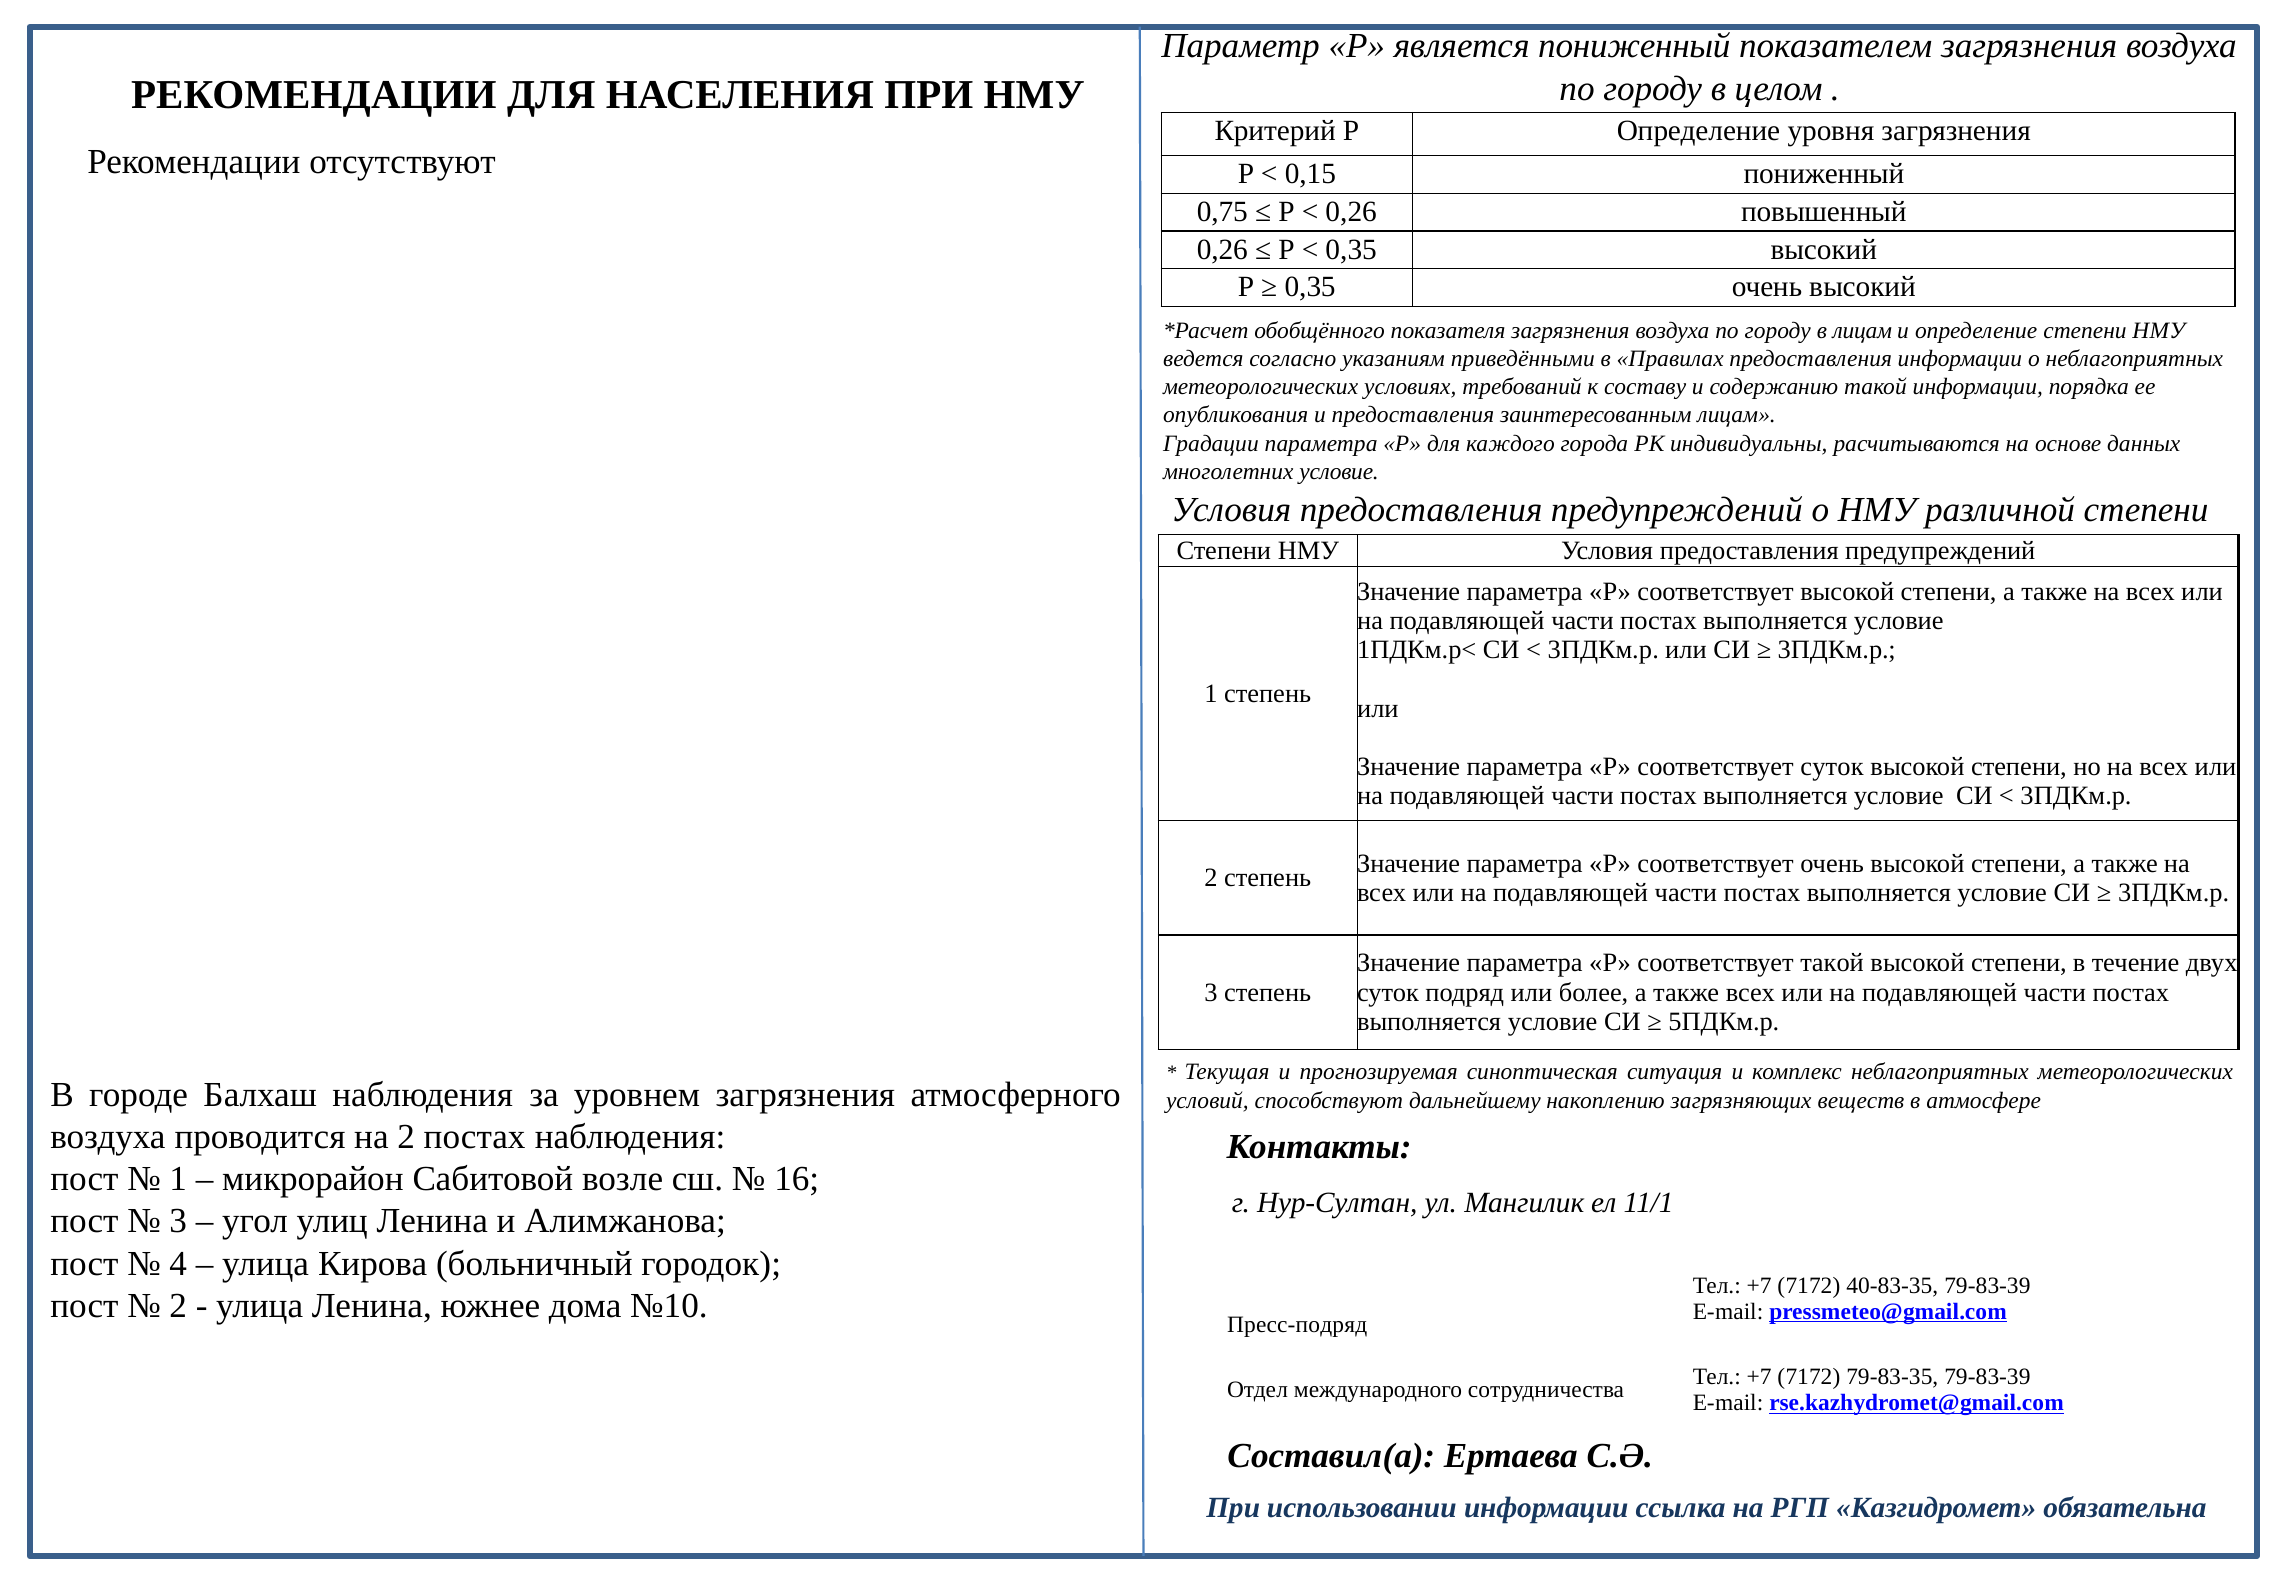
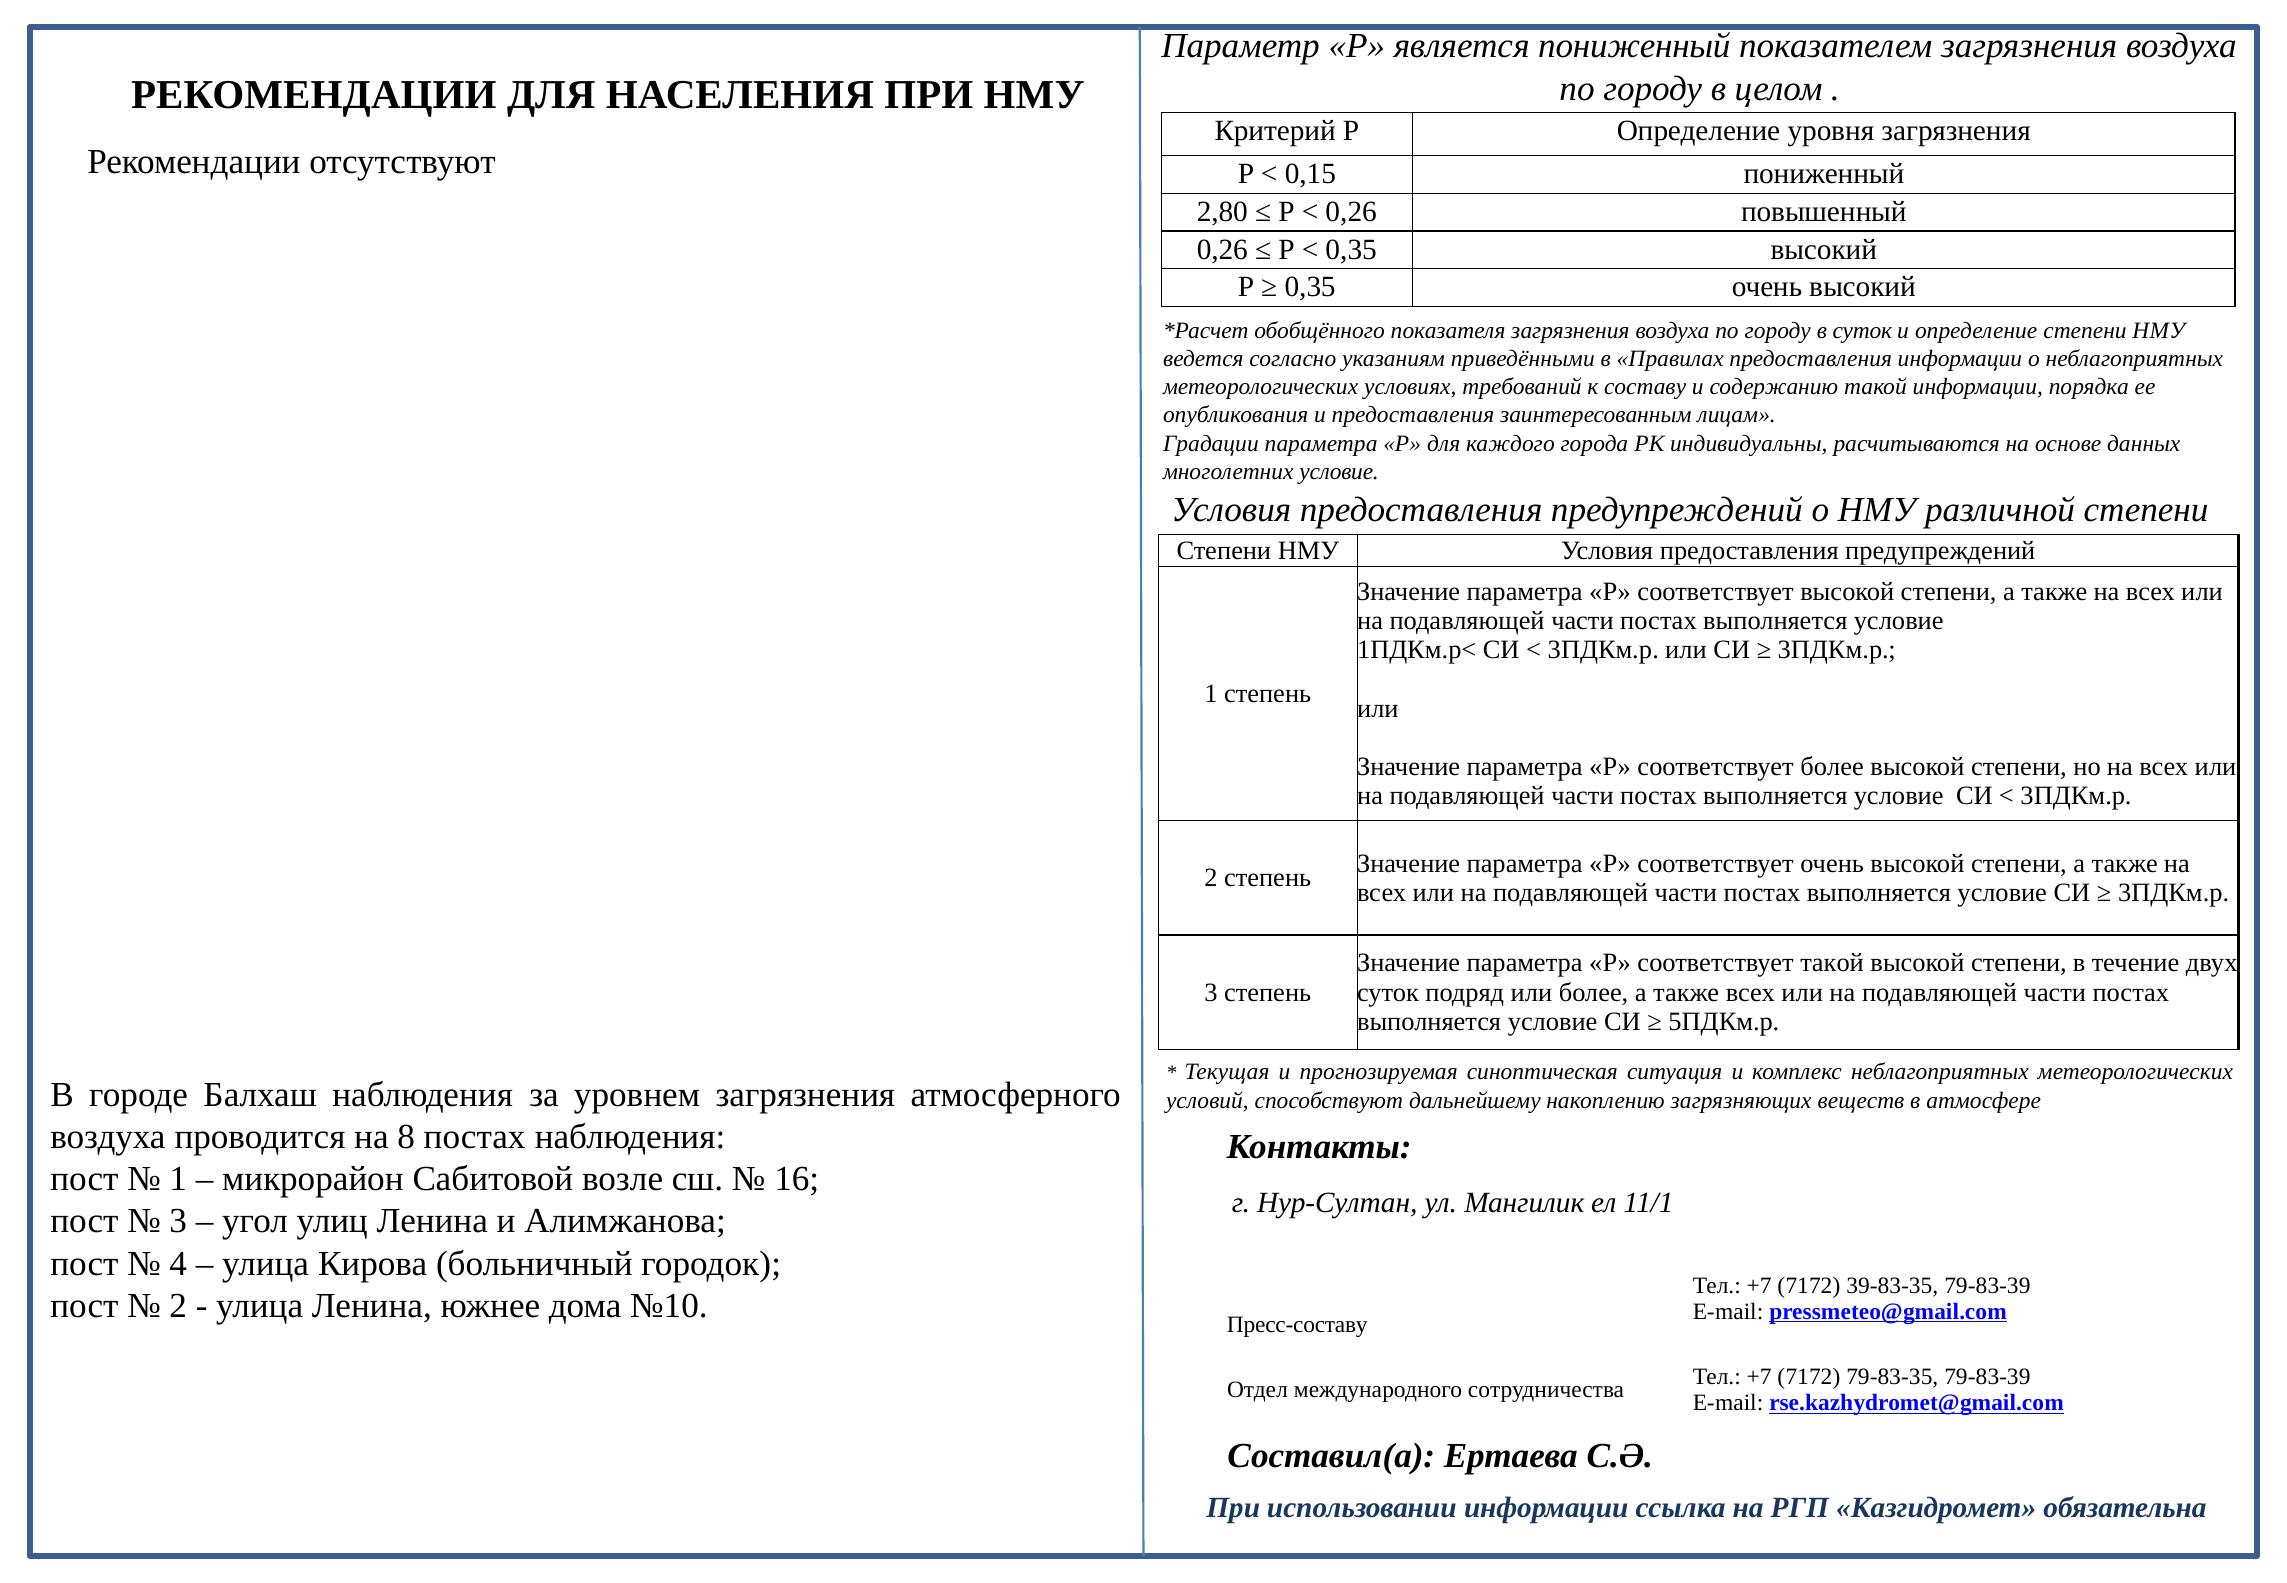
0,75: 0,75 -> 2,80 (1222, 212)
в лицам: лицам -> суток (1862, 331)
соответствует суток: суток -> более (1832, 767)
на 2: 2 -> 8 (406, 1137)
40-83-35: 40-83-35 -> 39-83-35 (1892, 1286)
Пресс-подряд: Пресс-подряд -> Пресс-составу (1297, 1325)
